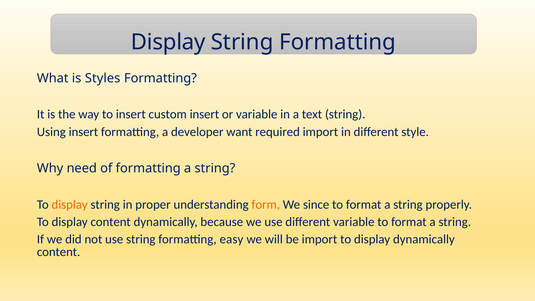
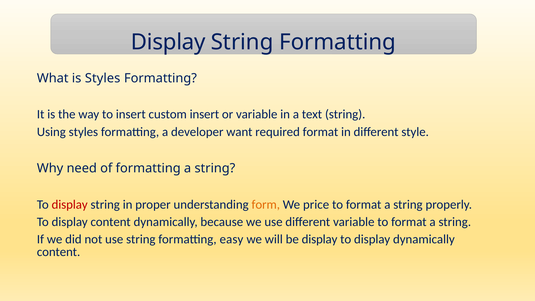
Using insert: insert -> styles (83, 132)
required import: import -> format (320, 132)
display colour: orange -> red (70, 204)
since: since -> price (316, 204)
be import: import -> display (320, 239)
